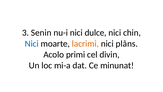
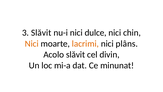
3 Senin: Senin -> Slăvit (41, 33)
Nici colour: blue -> orange (32, 43)
Acolo primi: primi -> slăvit (76, 54)
